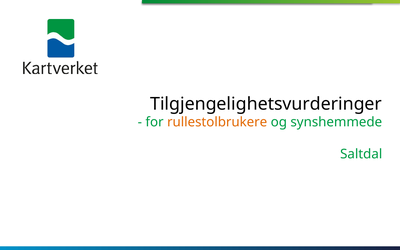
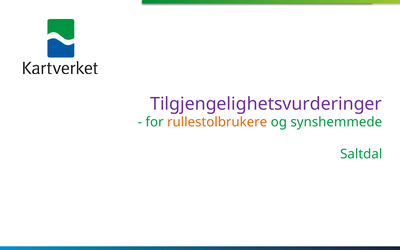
Tilgjengelighetsvurderinger colour: black -> purple (266, 104)
